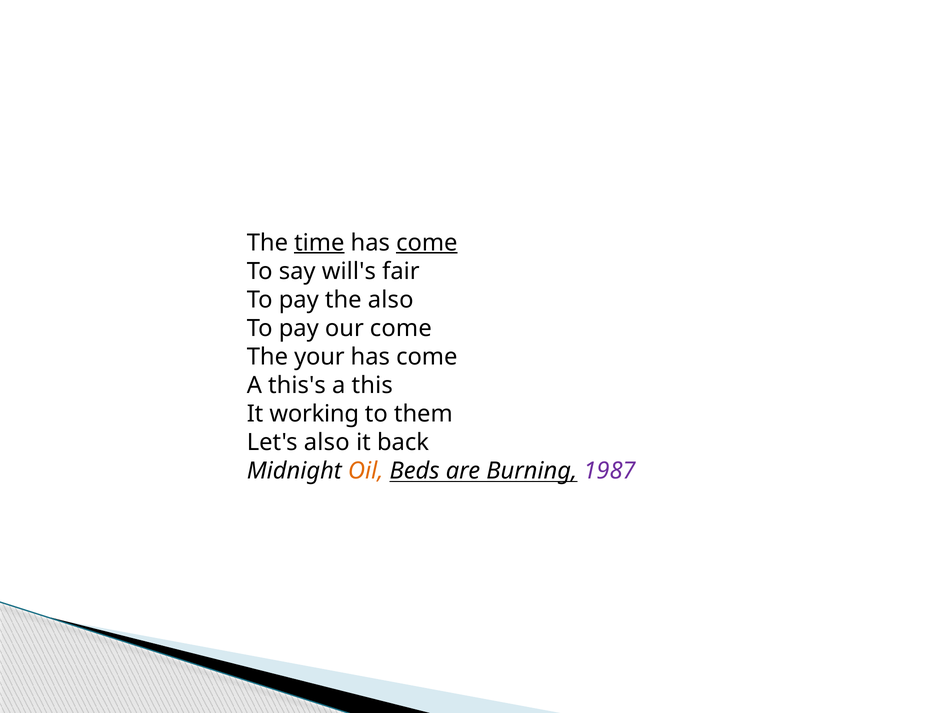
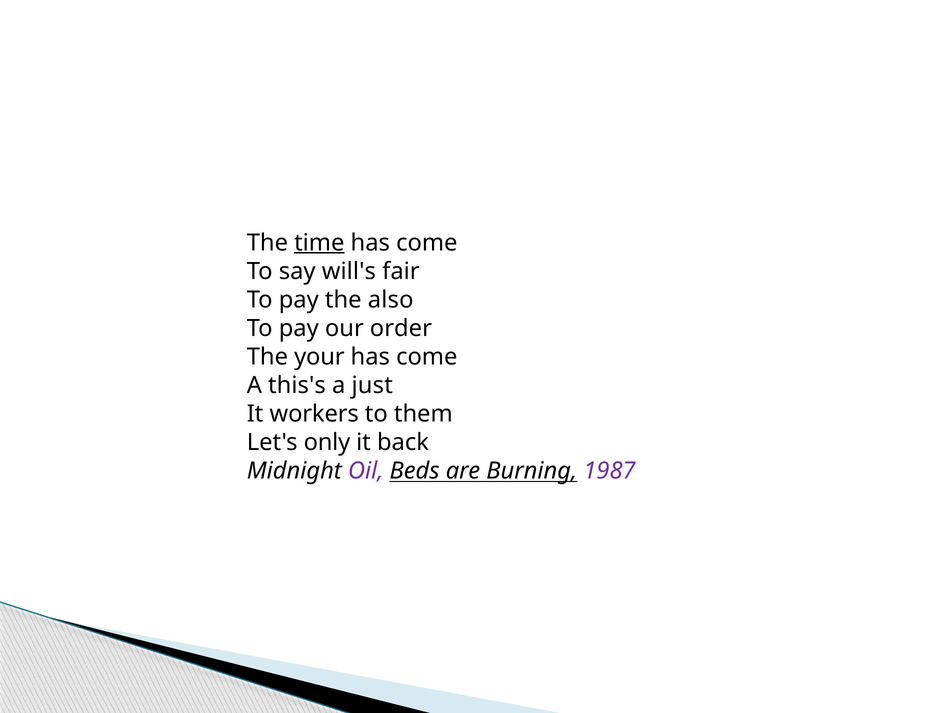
come underline: present -> none (427, 242)
our come: come -> order (401, 328)
this: this -> just (372, 385)
working: working -> workers (314, 413)
Let's also: also -> only (327, 442)
Oil colour: orange -> purple (366, 470)
